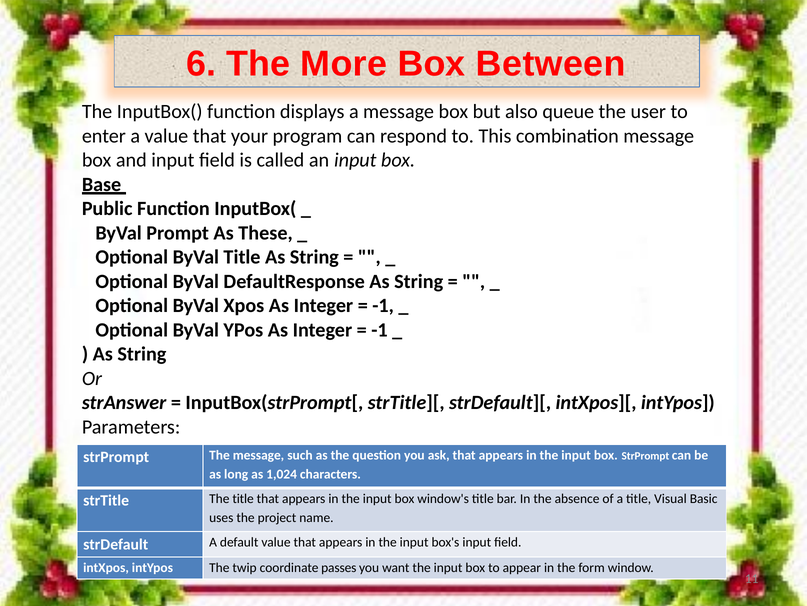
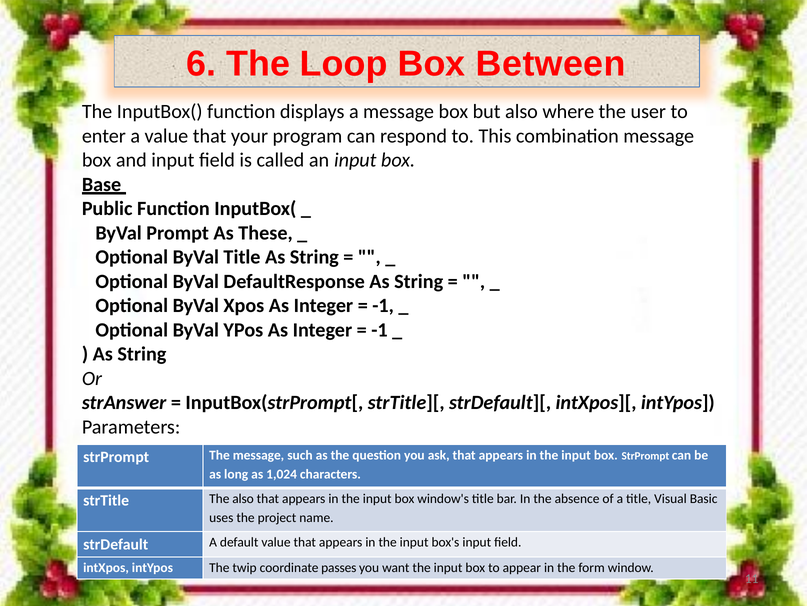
More: More -> Loop (344, 64)
queue: queue -> where (568, 112)
The title: title -> also (243, 498)
